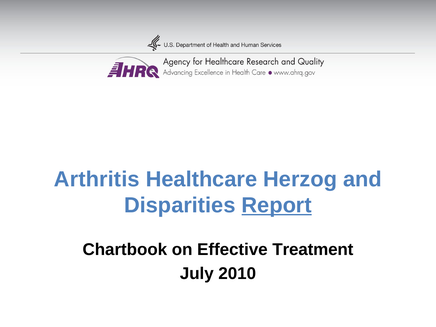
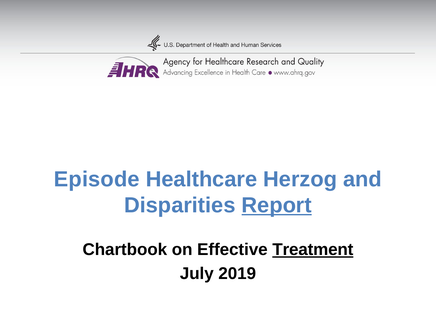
Arthritis: Arthritis -> Episode (97, 179)
Treatment underline: none -> present (313, 250)
2010: 2010 -> 2019 (237, 273)
